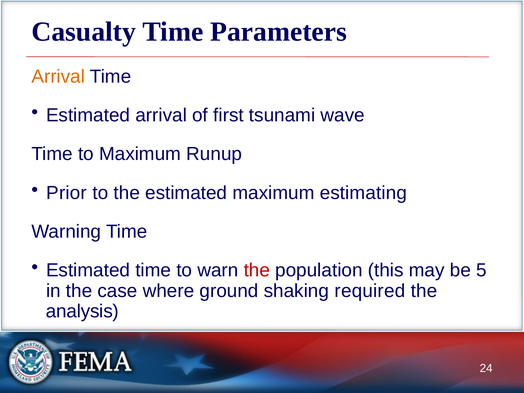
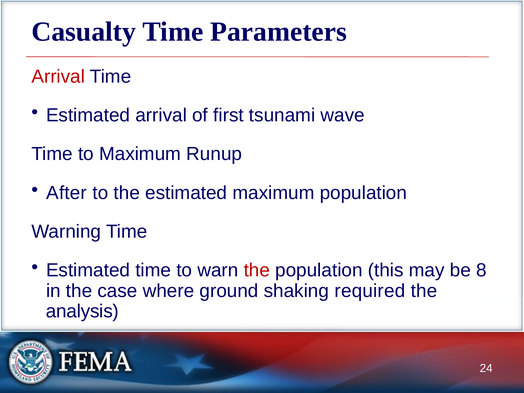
Arrival colour: orange -> red (58, 77)
Prior: Prior -> After (67, 193)
maximum estimating: estimating -> population (363, 193)
5: 5 -> 8 (481, 270)
